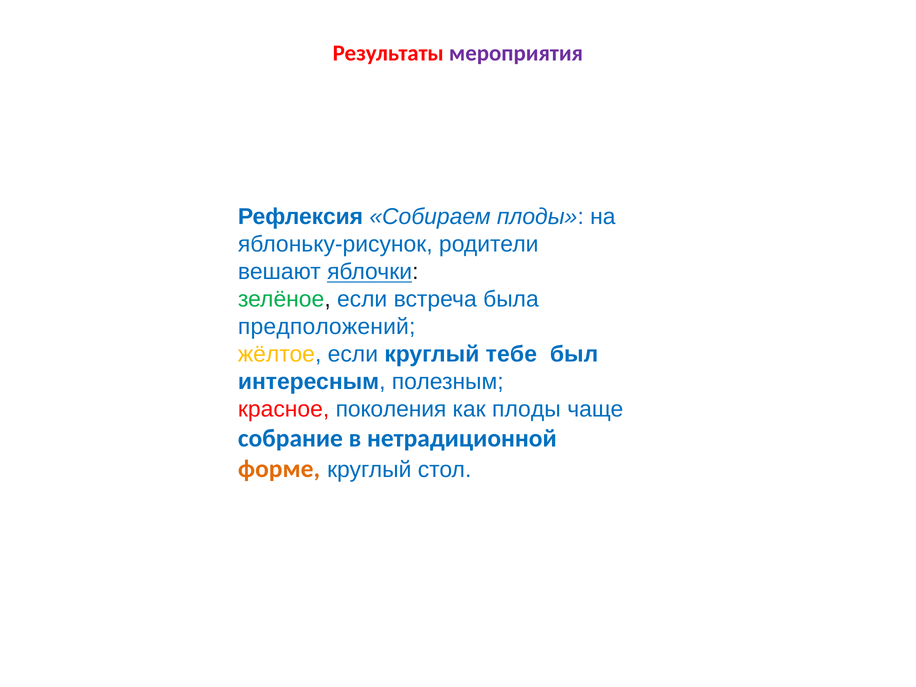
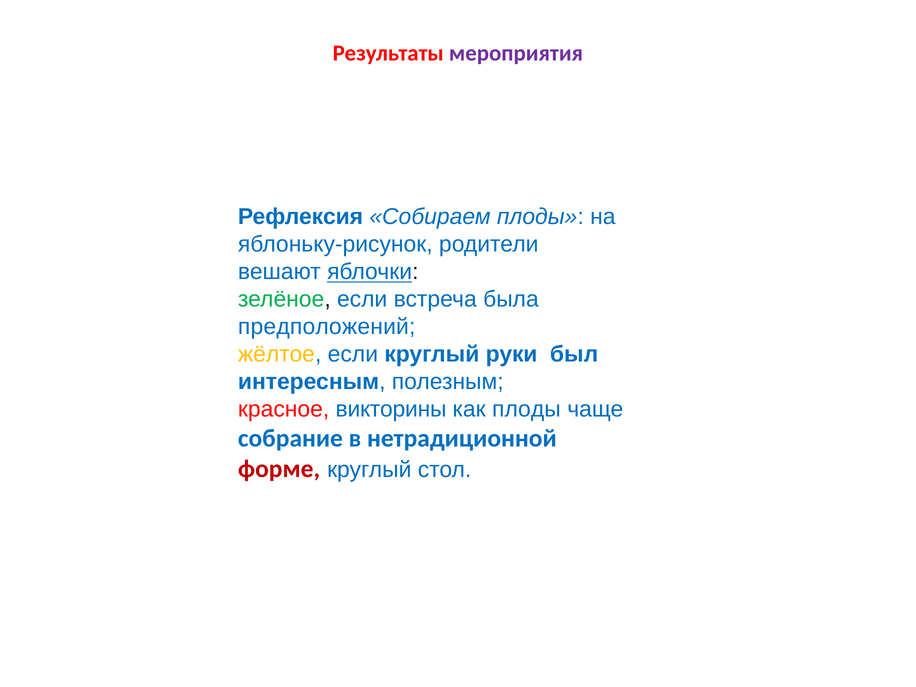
тебе: тебе -> руки (512, 354)
поколения: поколения -> викторины (391, 409)
форме colour: orange -> red (279, 469)
